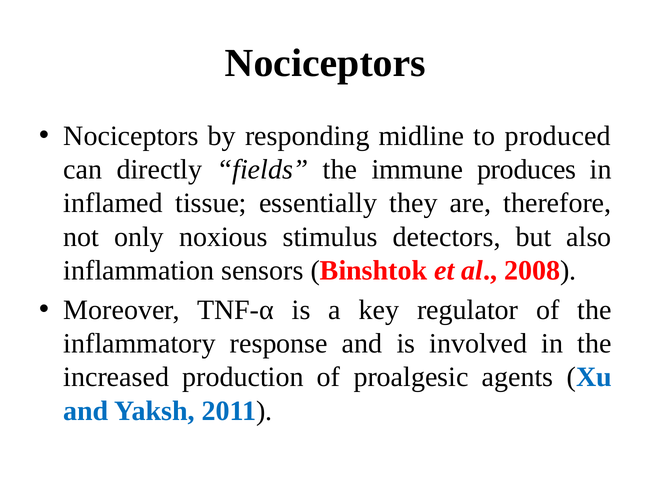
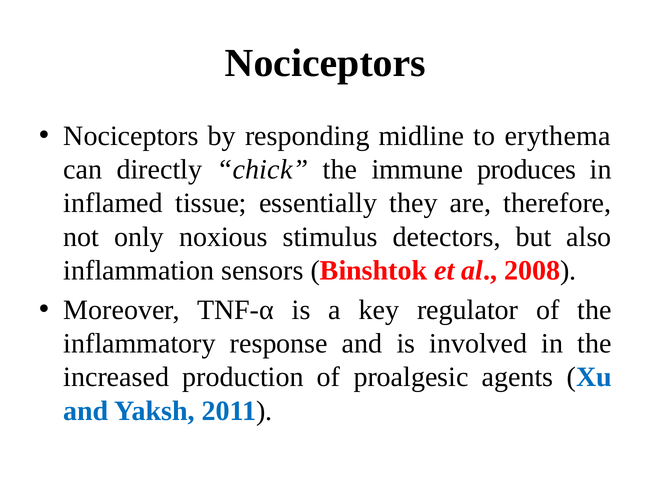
produced: produced -> erythema (558, 136)
fields: fields -> chick (263, 170)
